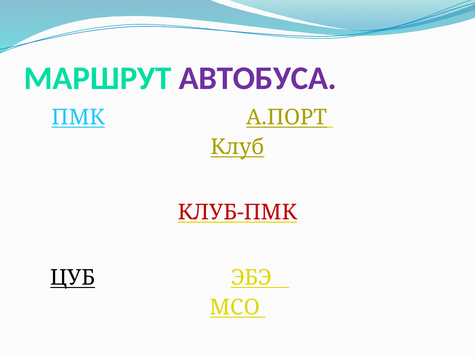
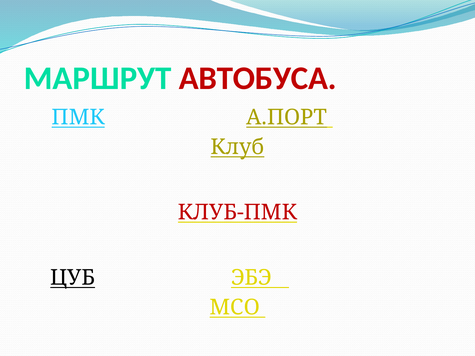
АВТОБУСА colour: purple -> red (258, 78)
